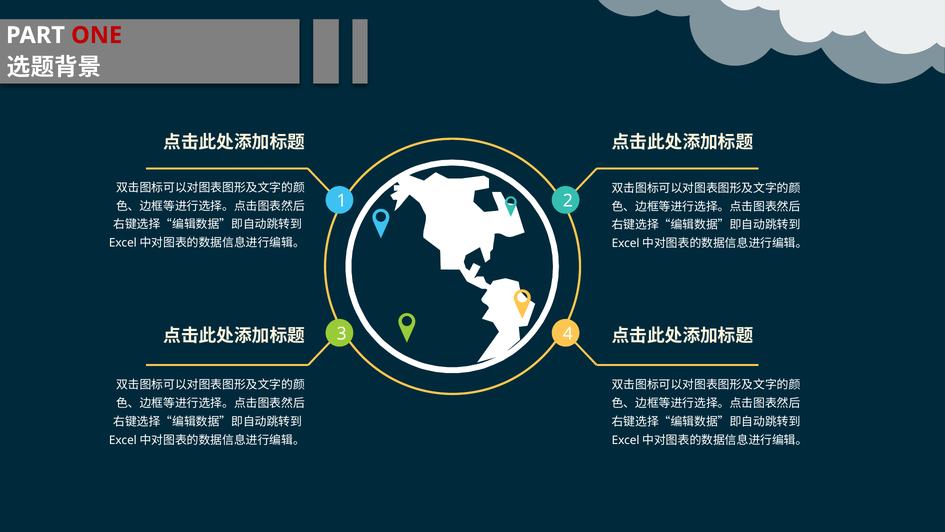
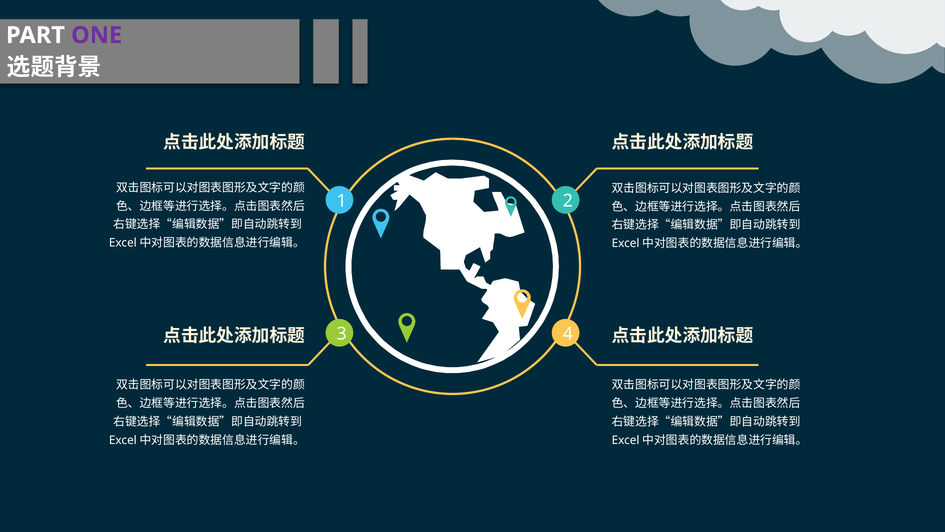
ONE colour: red -> purple (97, 35)
